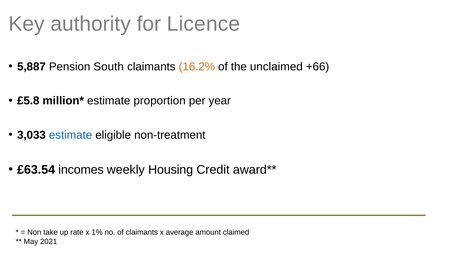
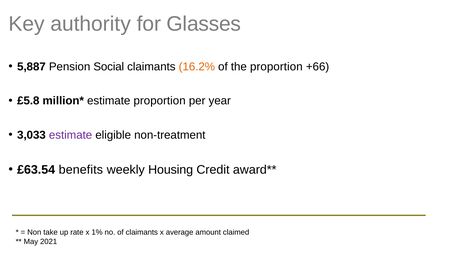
Licence: Licence -> Glasses (204, 24)
South: South -> Social (109, 67)
the unclaimed: unclaimed -> proportion (276, 67)
estimate colour: blue -> purple (71, 135)
incomes: incomes -> benefits (81, 170)
